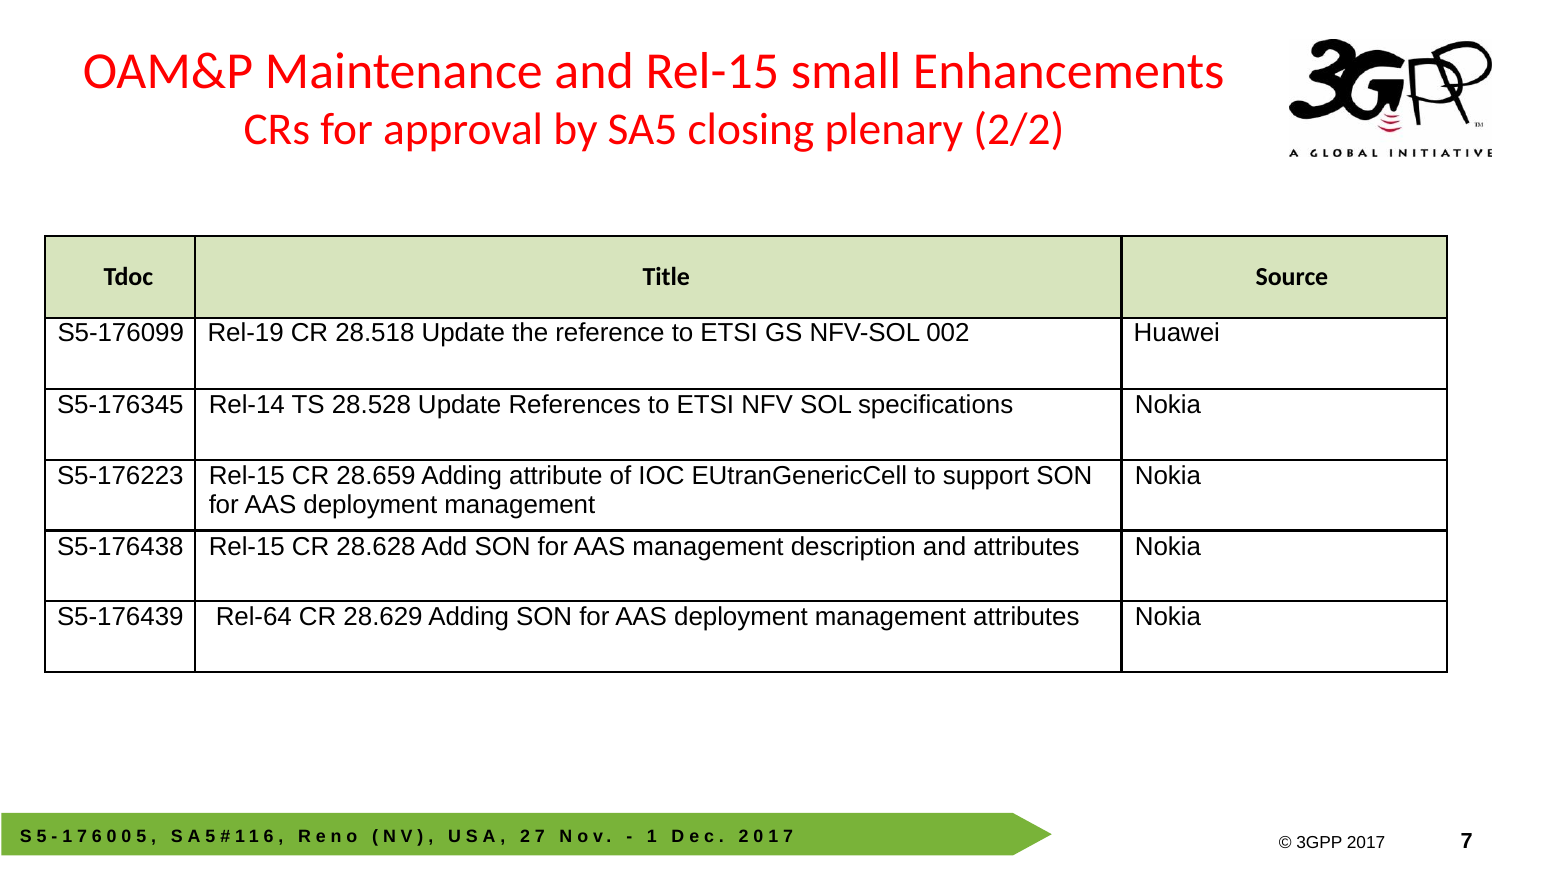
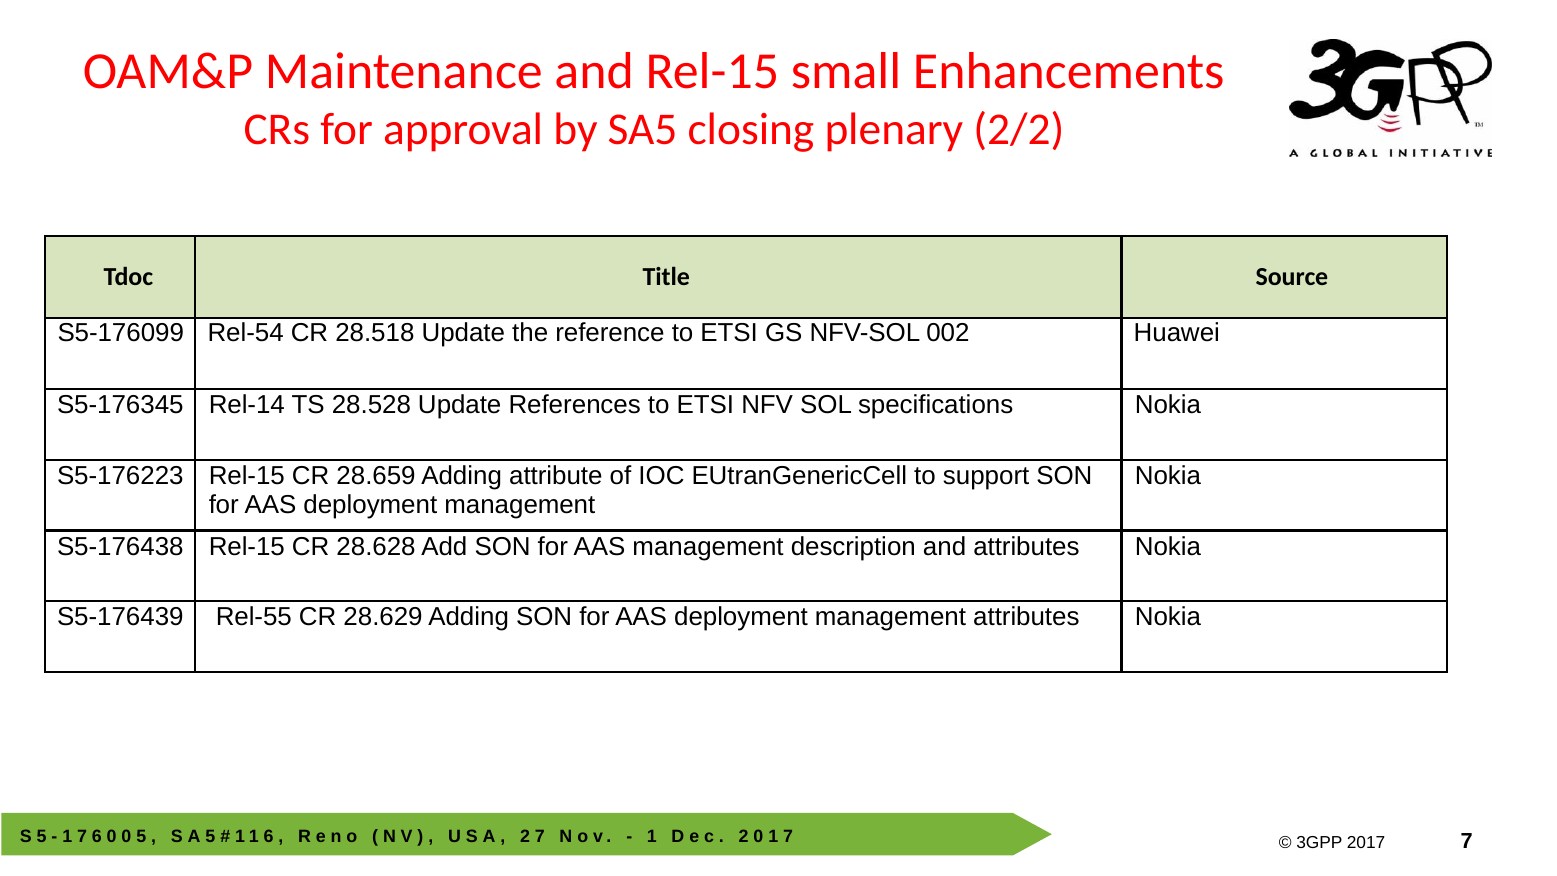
Rel-19: Rel-19 -> Rel-54 (246, 333)
Rel-64: Rel-64 -> Rel-55 (254, 617)
